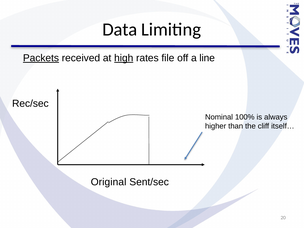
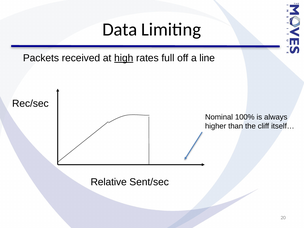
Packets underline: present -> none (41, 58)
file: file -> full (168, 58)
Original: Original -> Relative (109, 182)
